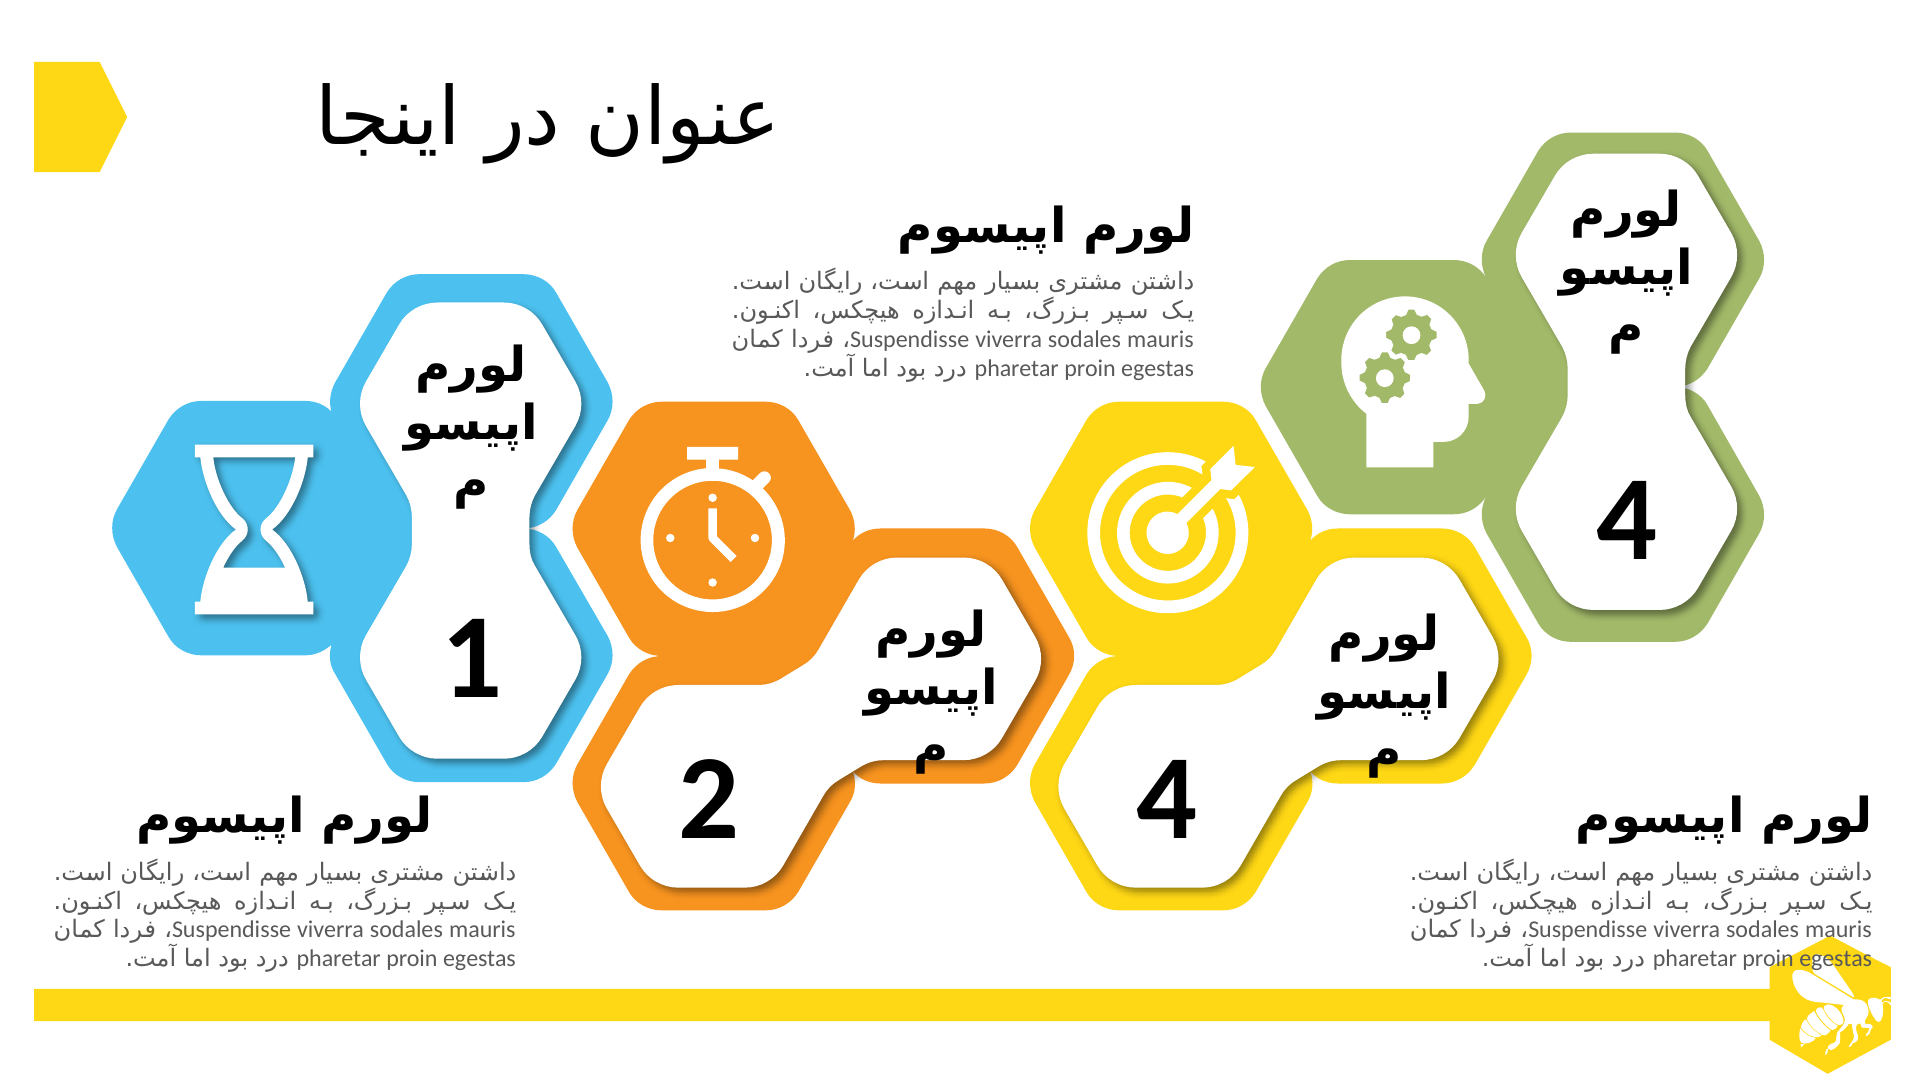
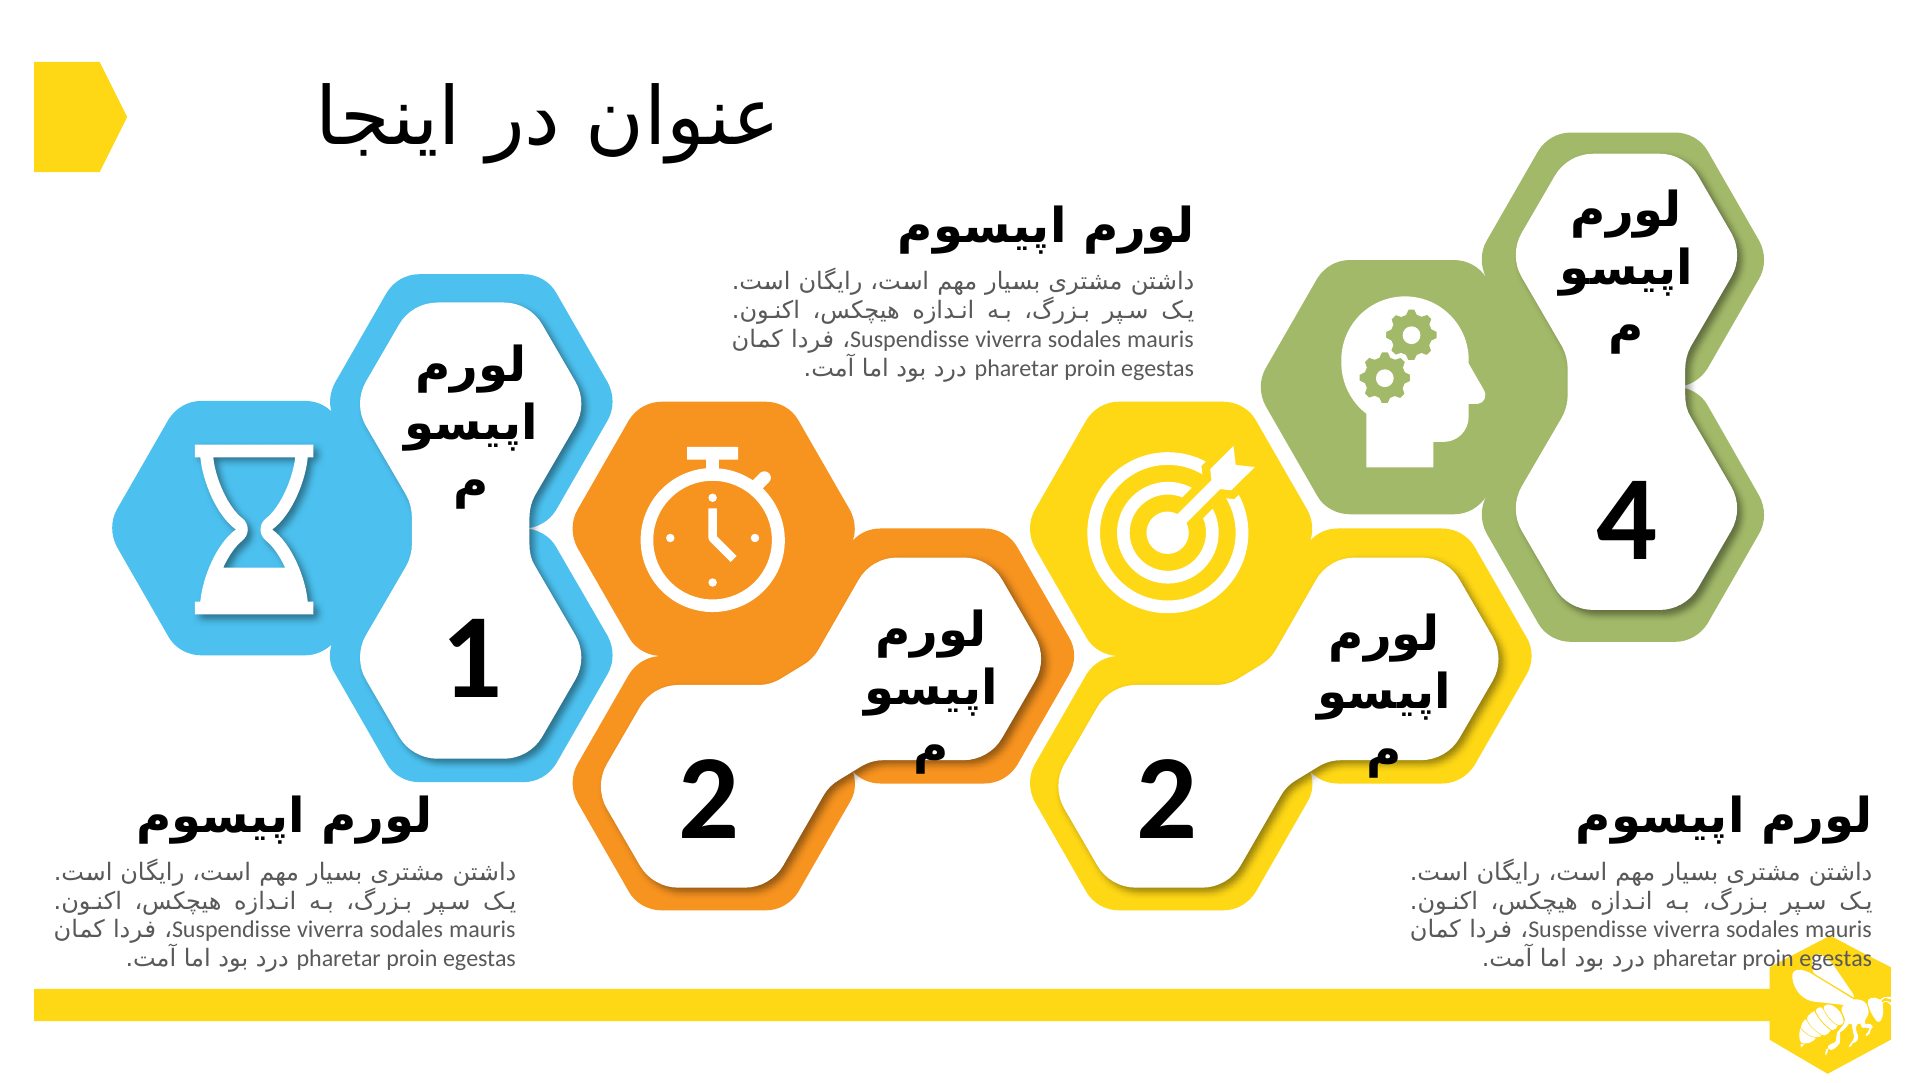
2 4: 4 -> 2 (1167, 798)
